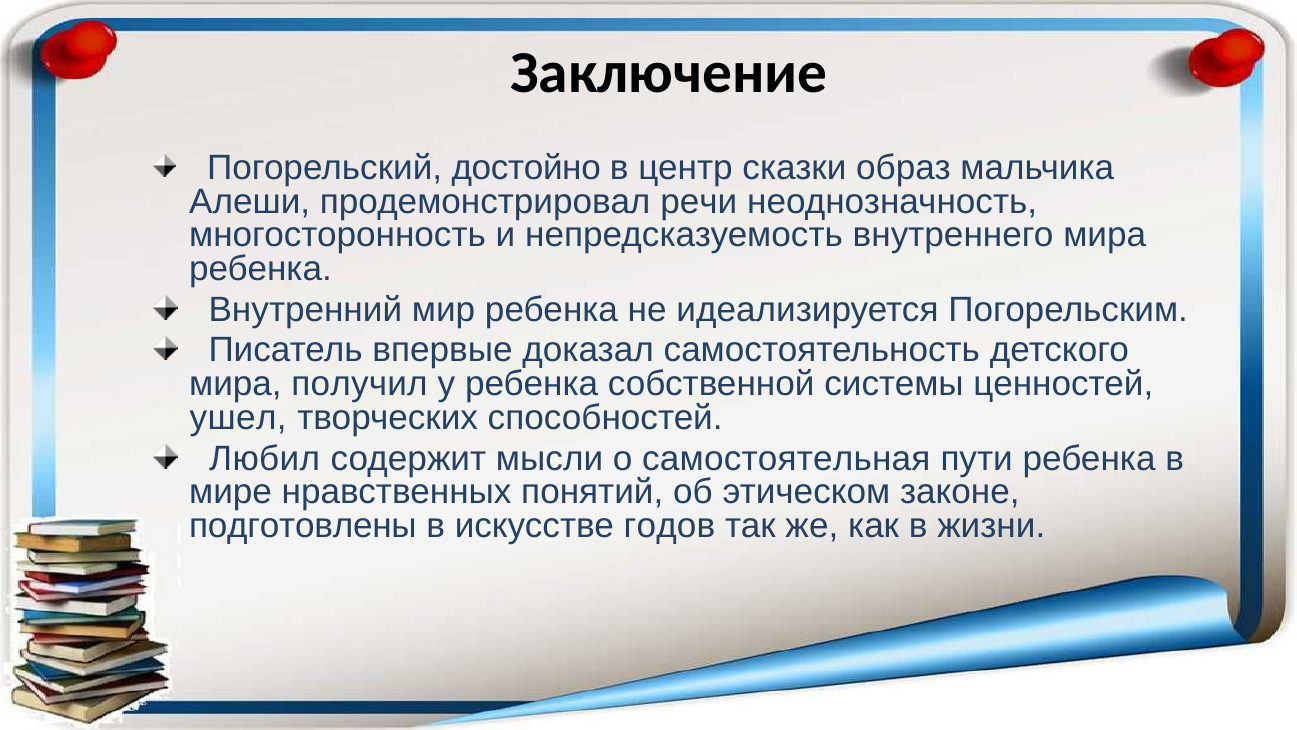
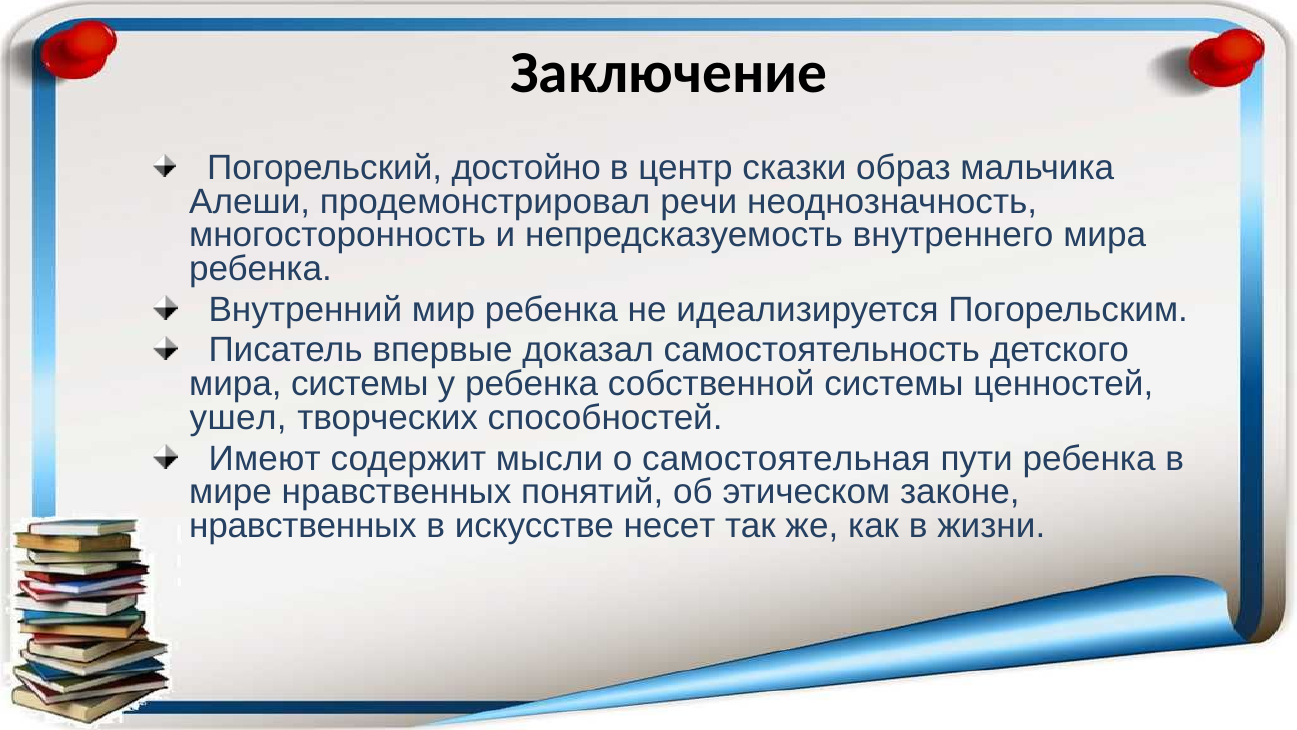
мира получил: получил -> системы (360, 384)
Любил: Любил -> Имеют (265, 458)
подготовлены: подготовлены -> нравственных (303, 526)
годов: годов -> несет (670, 526)
